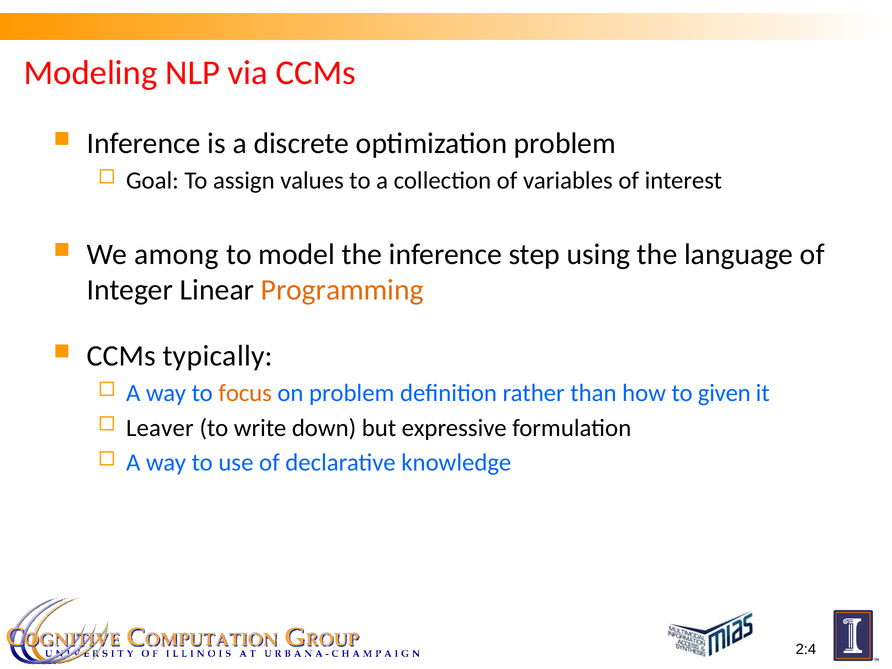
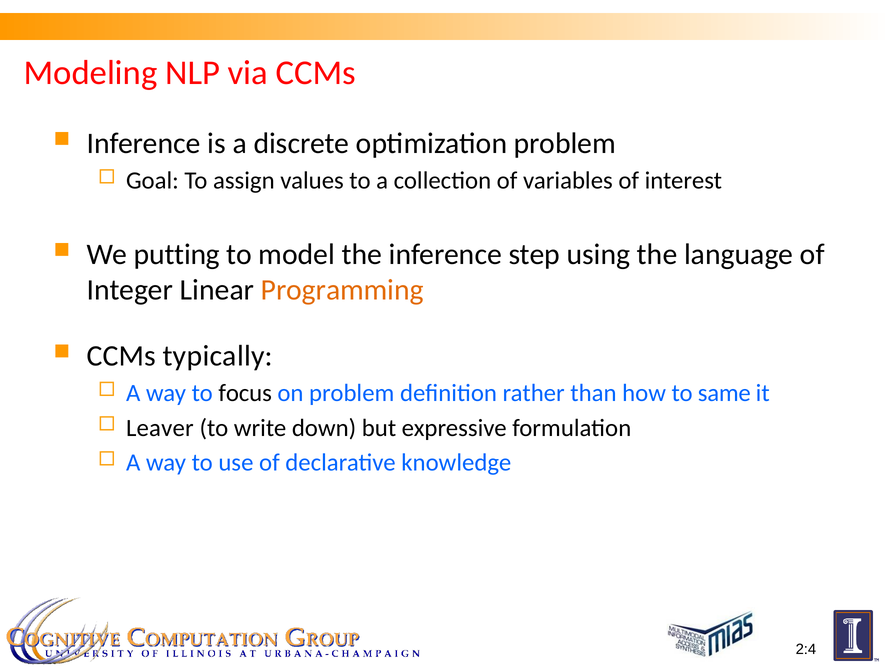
among: among -> putting (177, 254)
focus colour: orange -> black (245, 393)
given: given -> same (724, 393)
